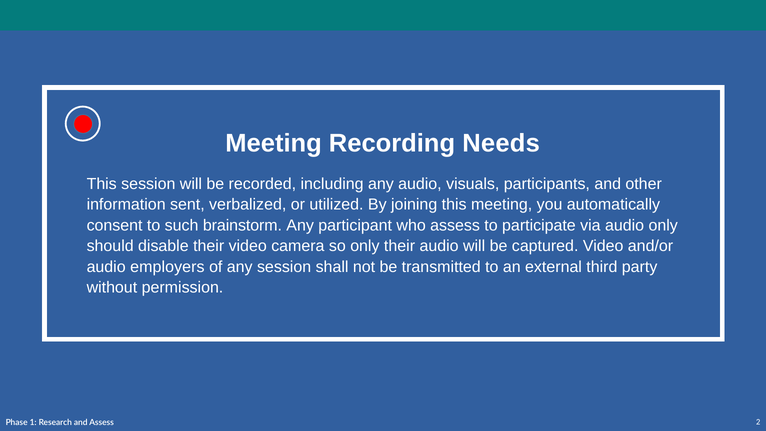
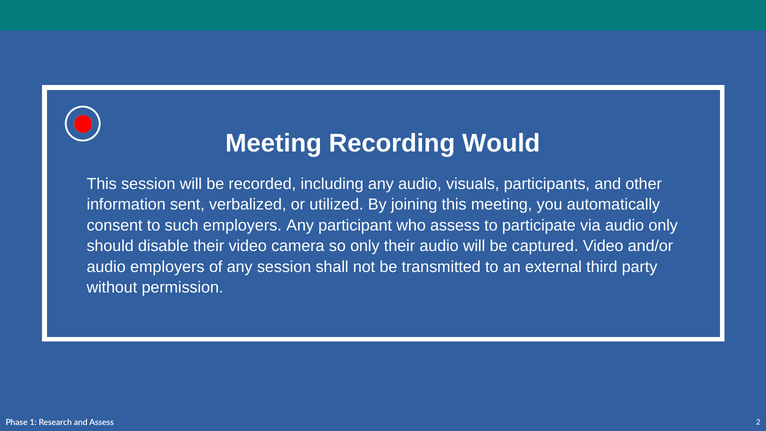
Needs: Needs -> Would (501, 144)
such brainstorm: brainstorm -> employers (242, 225)
